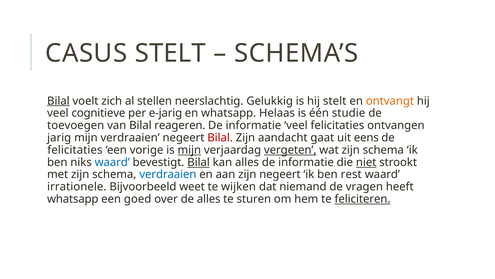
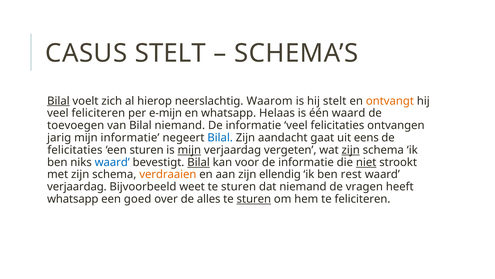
stellen: stellen -> hierop (155, 101)
Gelukkig: Gelukkig -> Waarom (270, 101)
veel cognitieve: cognitieve -> feliciteren (98, 113)
e-jarig: e-jarig -> e-mijn (166, 113)
één studie: studie -> waard (349, 113)
Bilal reageren: reageren -> niemand (180, 125)
mijn verdraaien: verdraaien -> informatie (130, 137)
Bilal colour: red -> blue (220, 137)
een vorige: vorige -> sturen (147, 150)
vergeten underline: present -> none (290, 150)
zijn underline: none -> present (351, 150)
kan alles: alles -> voor (247, 162)
verdraaien colour: blue -> orange (168, 174)
zijn negeert: negeert -> ellendig (280, 174)
irrationele: irrationele -> verjaardag (77, 186)
wijken: wijken -> sturen (239, 186)
sturen underline: none -> present (254, 199)
feliciteren underline: present -> none (362, 199)
